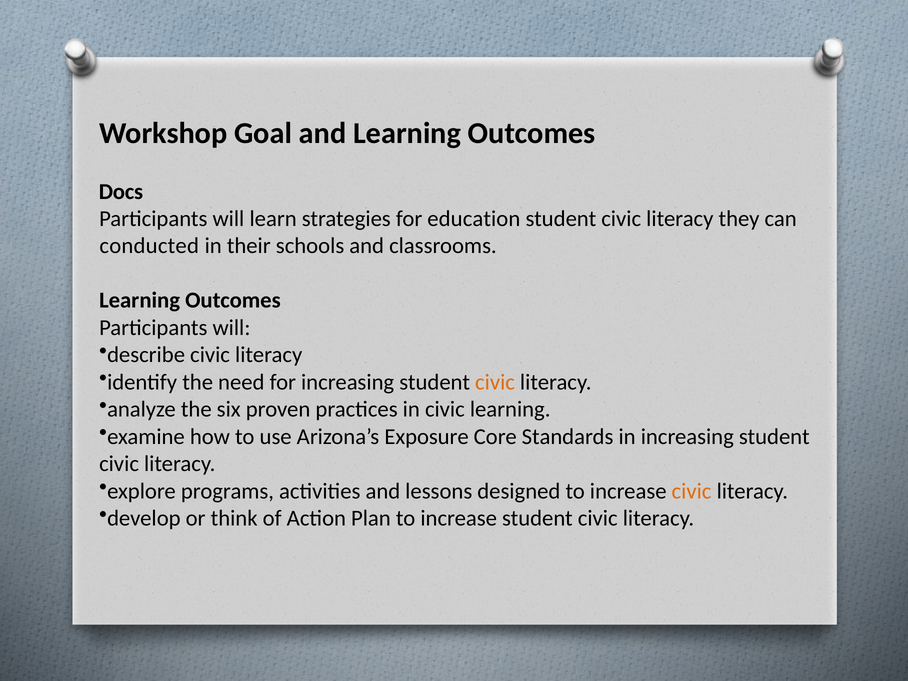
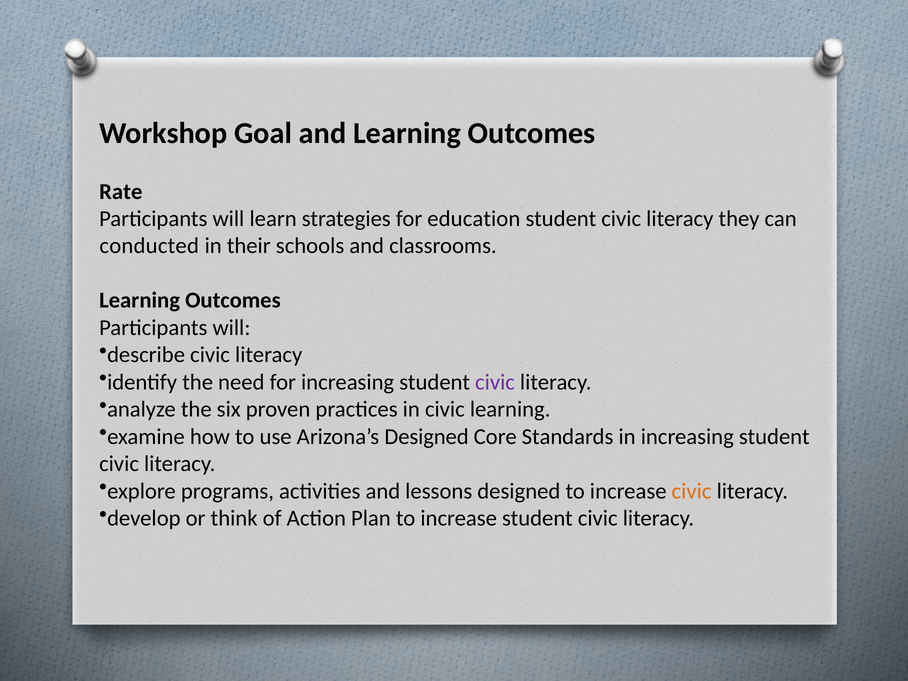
Docs: Docs -> Rate (121, 192)
civic colour: orange -> purple (495, 382)
Arizona’s Exposure: Exposure -> Designed (427, 437)
